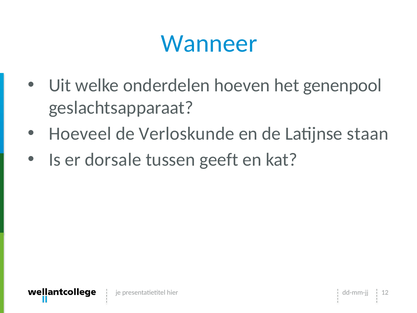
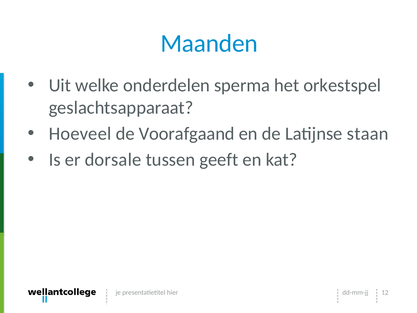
Wanneer: Wanneer -> Maanden (209, 44)
hoeven: hoeven -> sperma (242, 85)
genenpool: genenpool -> orkestspel (342, 85)
Verloskunde: Verloskunde -> Voorafgaand (187, 134)
